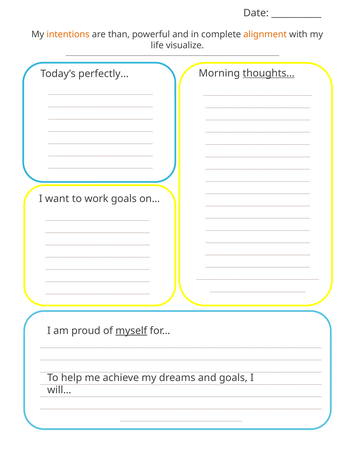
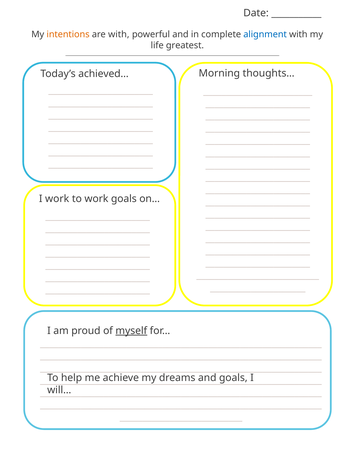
are than: than -> with (119, 34)
alignment colour: orange -> blue (265, 34)
visualize: visualize -> greatest (185, 45)
thoughts… underline: present -> none (269, 74)
perfectly…: perfectly… -> achieved… (103, 74)
I want: want -> work (57, 199)
